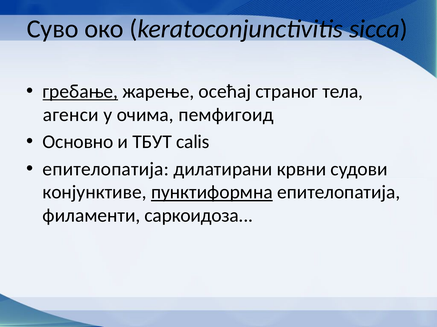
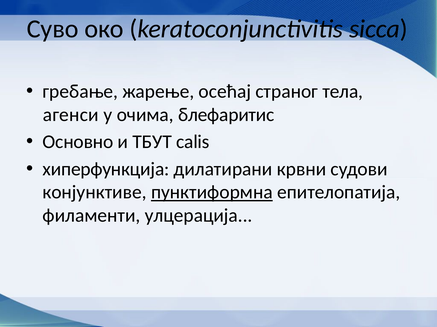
гребање underline: present -> none (80, 92)
пемфигоид: пемфигоид -> блефаритис (226, 115)
епителопатија: епителопатија -> хиперфункција (106, 169)
саркоидоза: саркоидоза -> улцерација (199, 216)
